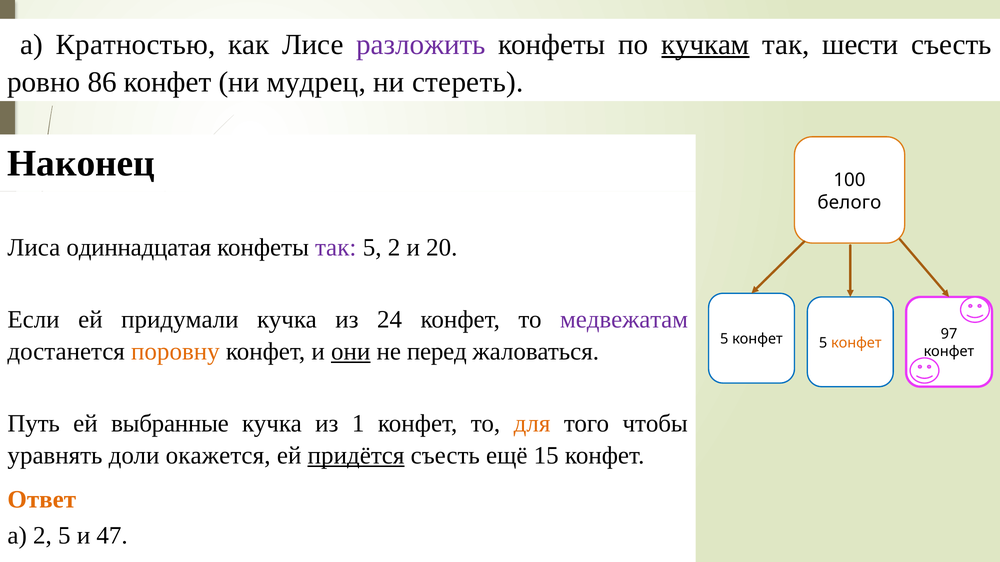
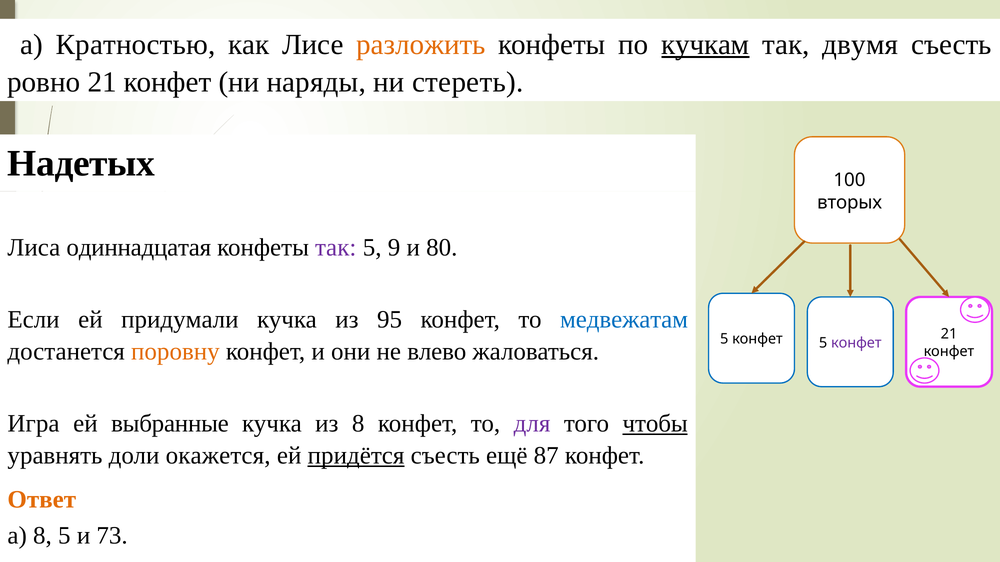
разложить colour: purple -> orange (421, 45)
шести: шести -> двумя (860, 45)
ровно 86: 86 -> 21 (102, 82)
мудрец: мудрец -> наряды (316, 82)
Наконец: Наконец -> Надетых (81, 163)
белого: белого -> вторых (850, 203)
5 2: 2 -> 9 (394, 248)
20: 20 -> 80 (442, 248)
24: 24 -> 95 (390, 320)
медвежатам colour: purple -> blue (624, 320)
конфет 97: 97 -> 21 (949, 334)
конфет colour: orange -> purple (856, 343)
они underline: present -> none (351, 352)
перед: перед -> влево (437, 352)
Путь: Путь -> Игра (34, 424)
из 1: 1 -> 8 (358, 424)
для colour: orange -> purple (532, 424)
чтобы underline: none -> present (655, 424)
15: 15 -> 87 (546, 456)
а 2: 2 -> 8 (42, 536)
47: 47 -> 73 (112, 536)
